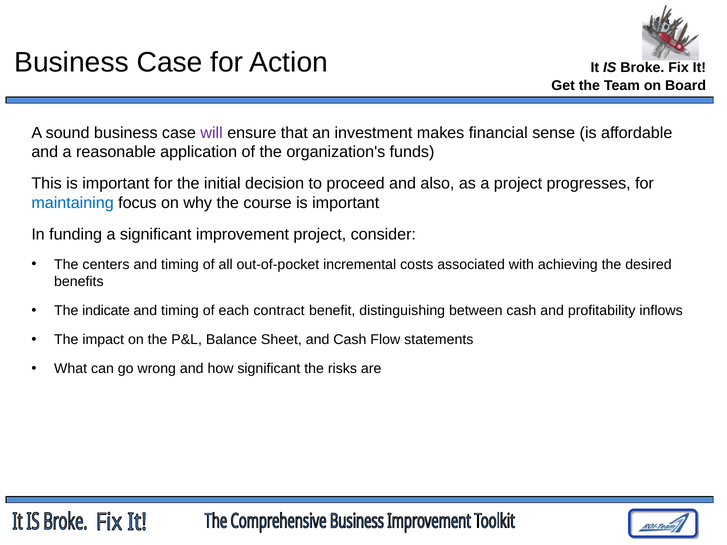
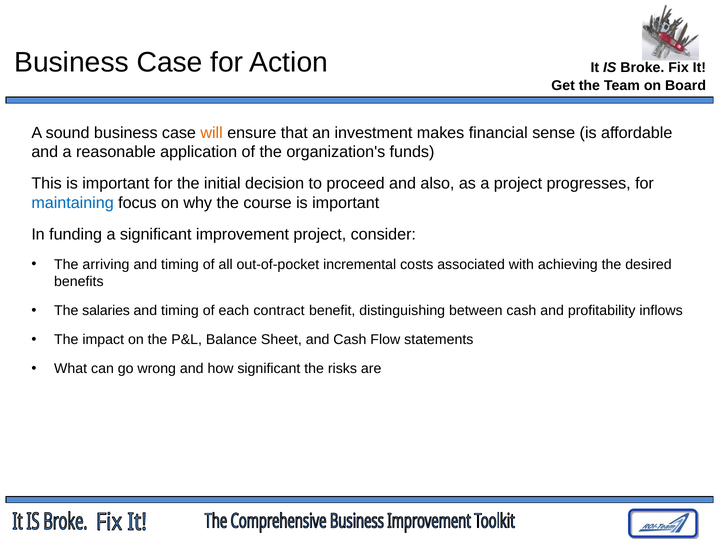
will colour: purple -> orange (212, 133)
centers: centers -> arriving (106, 265)
indicate: indicate -> salaries (106, 311)
